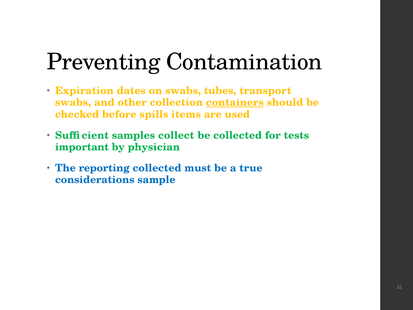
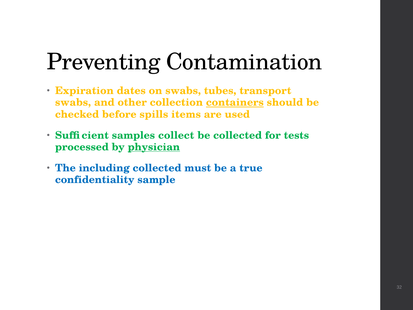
important: important -> processed (82, 147)
physician underline: none -> present (154, 147)
reporting: reporting -> including (104, 168)
considerations: considerations -> confidentiality (95, 180)
